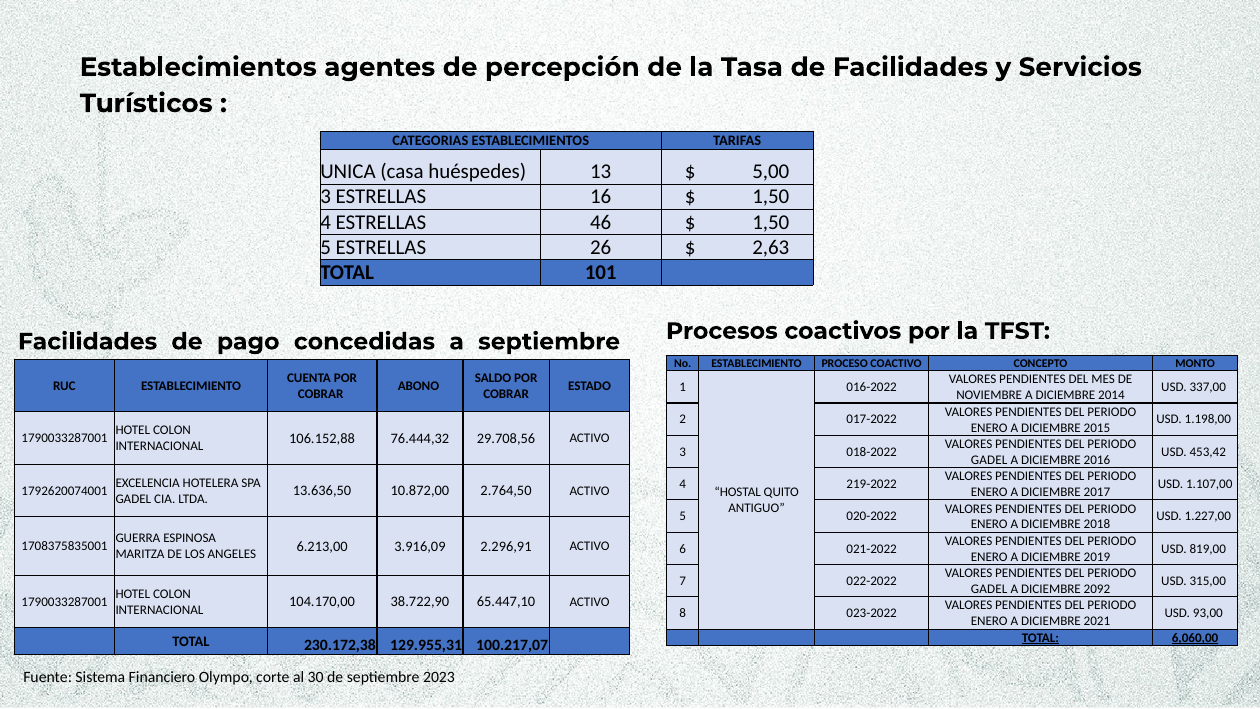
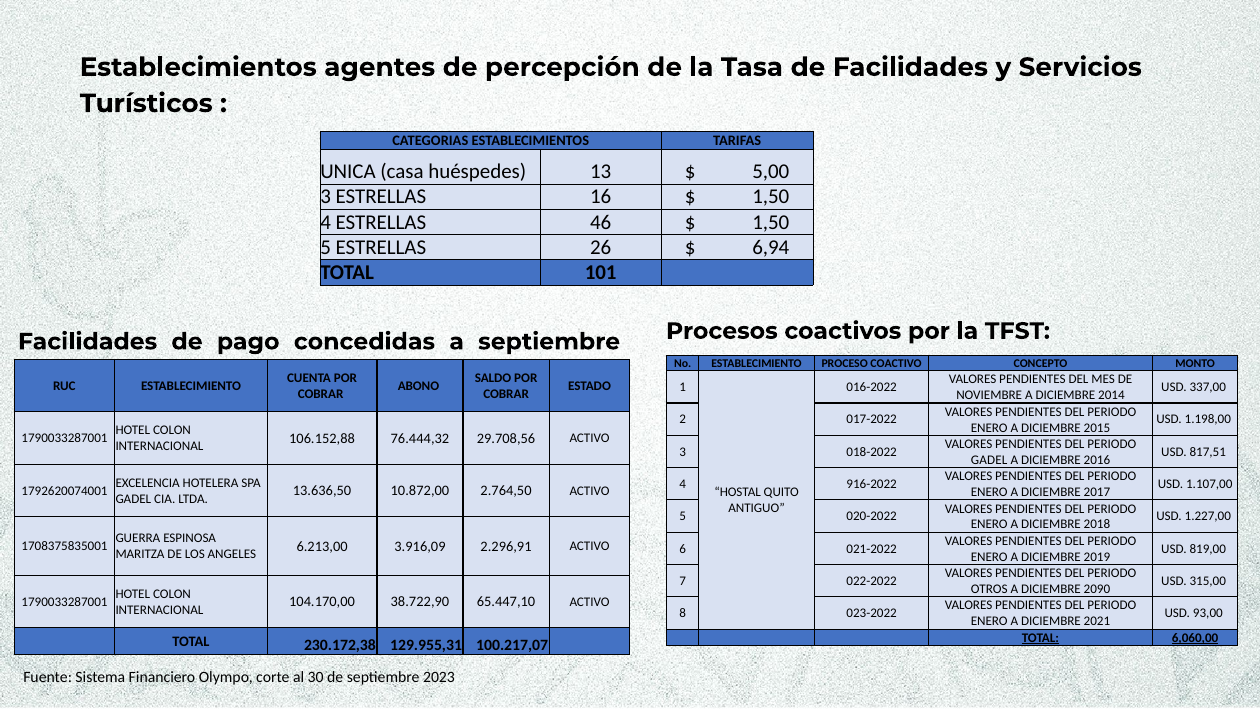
2,63: 2,63 -> 6,94 (771, 247)
453,42: 453,42 -> 817,51 (1208, 452)
219-2022: 219-2022 -> 916-2022 (872, 484)
GADEL: GADEL -> OTROS (989, 589)
2092: 2092 -> 2090 (1097, 589)
